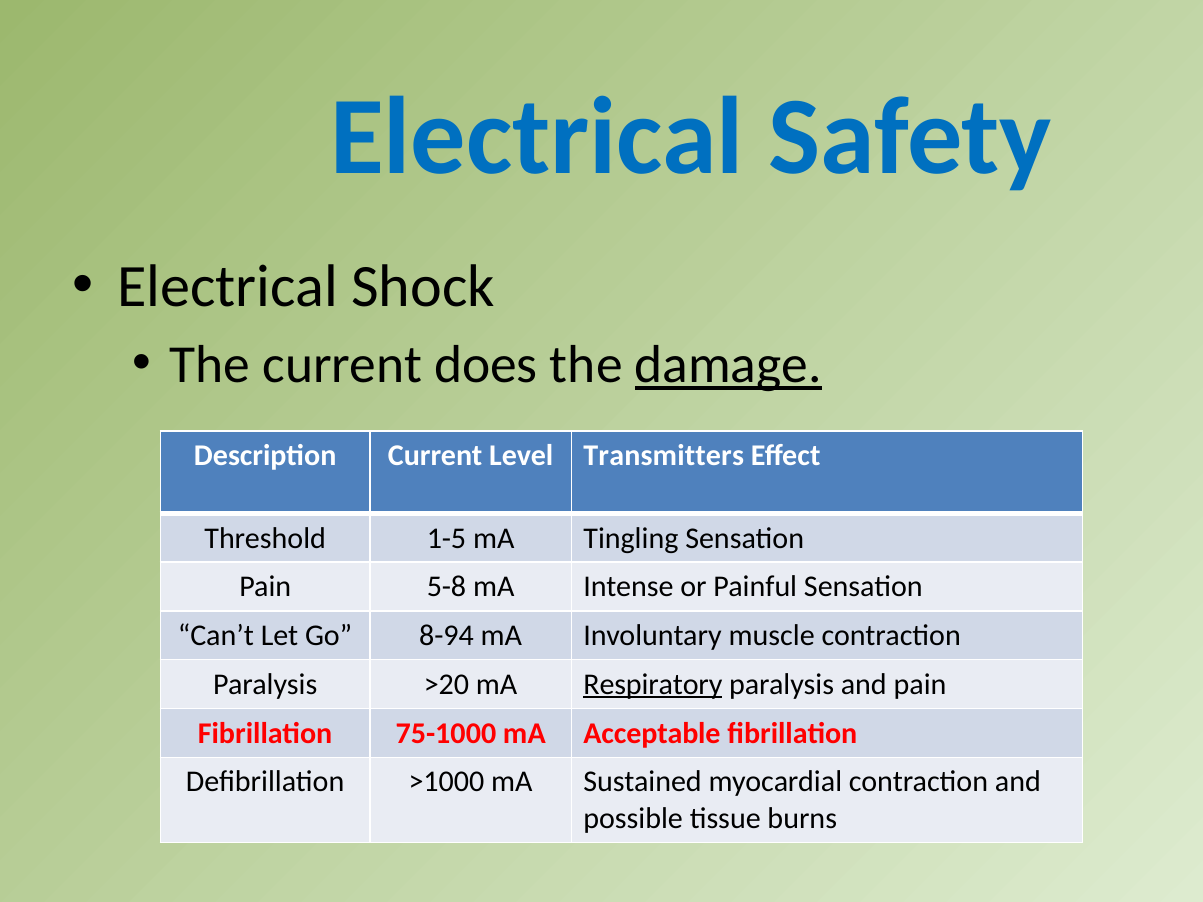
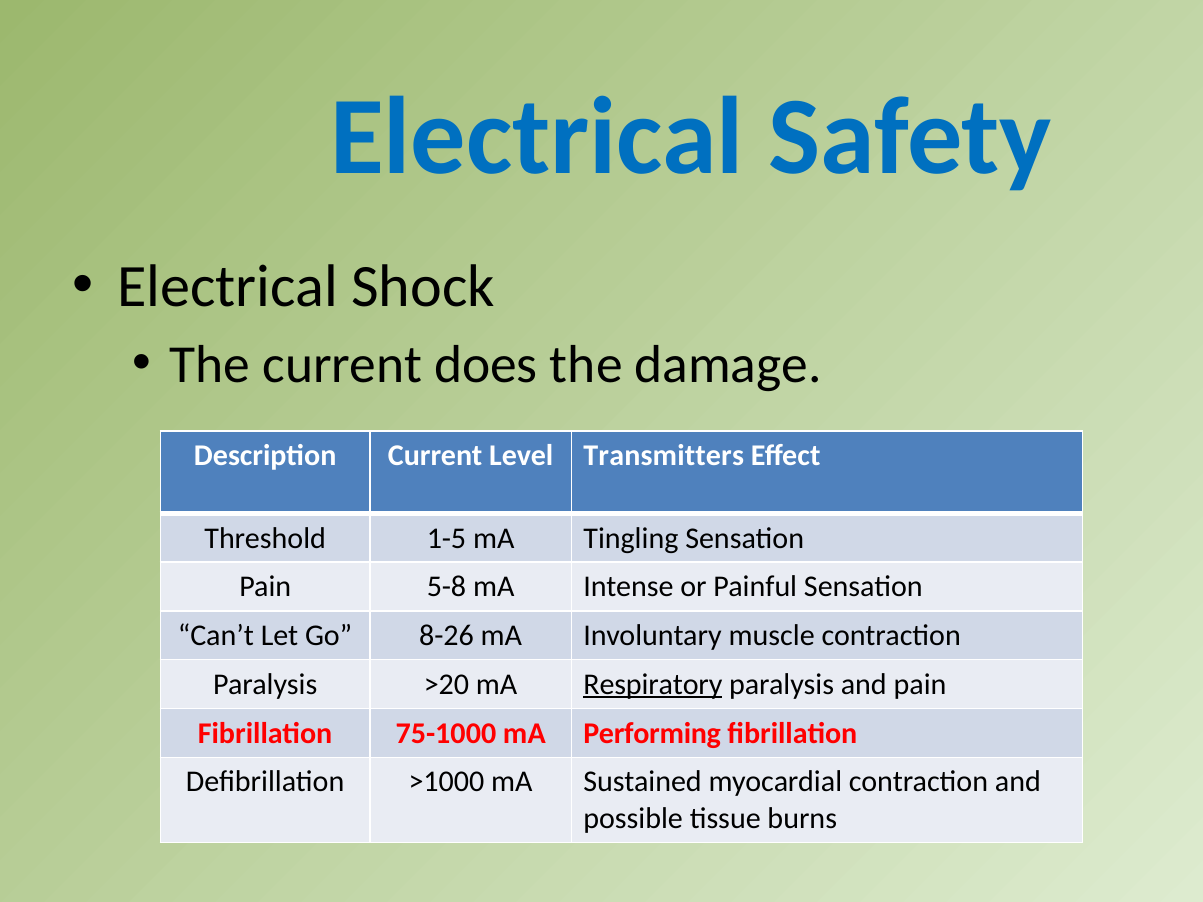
damage underline: present -> none (728, 365)
8-94: 8-94 -> 8-26 (447, 636)
Acceptable: Acceptable -> Performing (652, 733)
